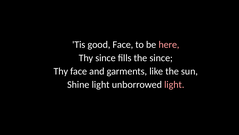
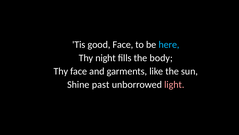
here colour: pink -> light blue (169, 44)
Thy since: since -> night (106, 58)
the since: since -> body (161, 58)
Shine light: light -> past (101, 84)
